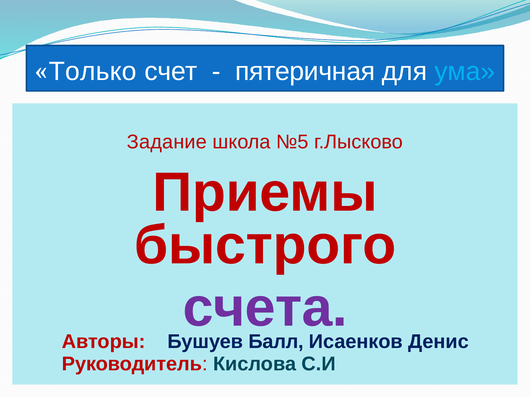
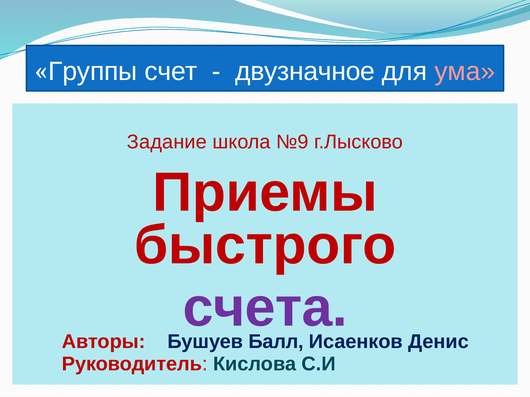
Только: Только -> Группы (93, 71)
пятеричная: пятеричная -> двузначное (305, 71)
ума colour: light blue -> pink (465, 71)
№5: №5 -> №9 (292, 142)
